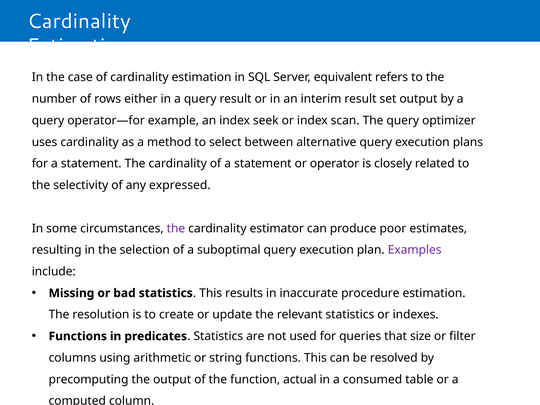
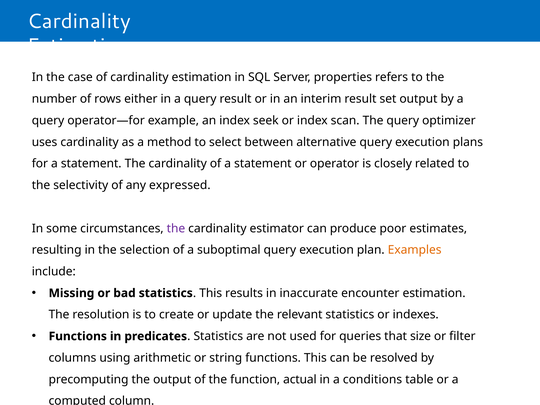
equivalent: equivalent -> properties (343, 77)
Examples colour: purple -> orange (415, 250)
procedure: procedure -> encounter (370, 293)
consumed: consumed -> conditions (372, 379)
